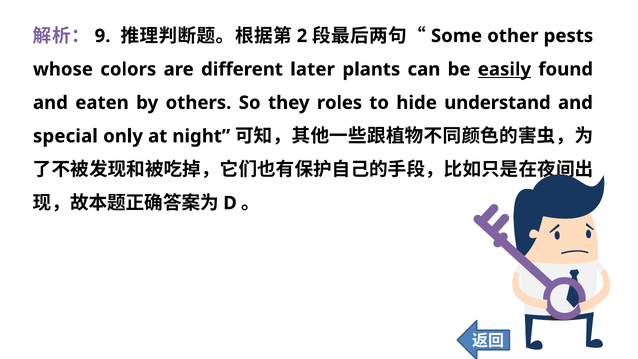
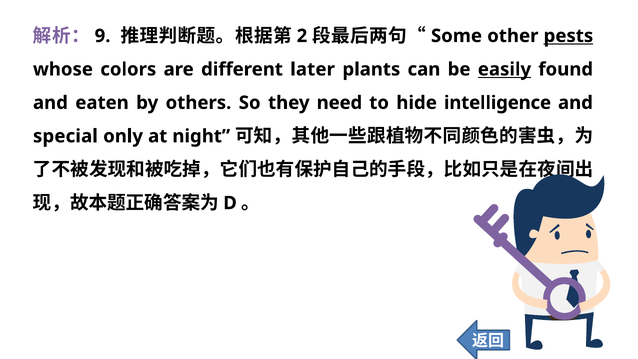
pests underline: none -> present (568, 36)
roles: roles -> need (339, 103)
understand: understand -> intelligence (497, 103)
